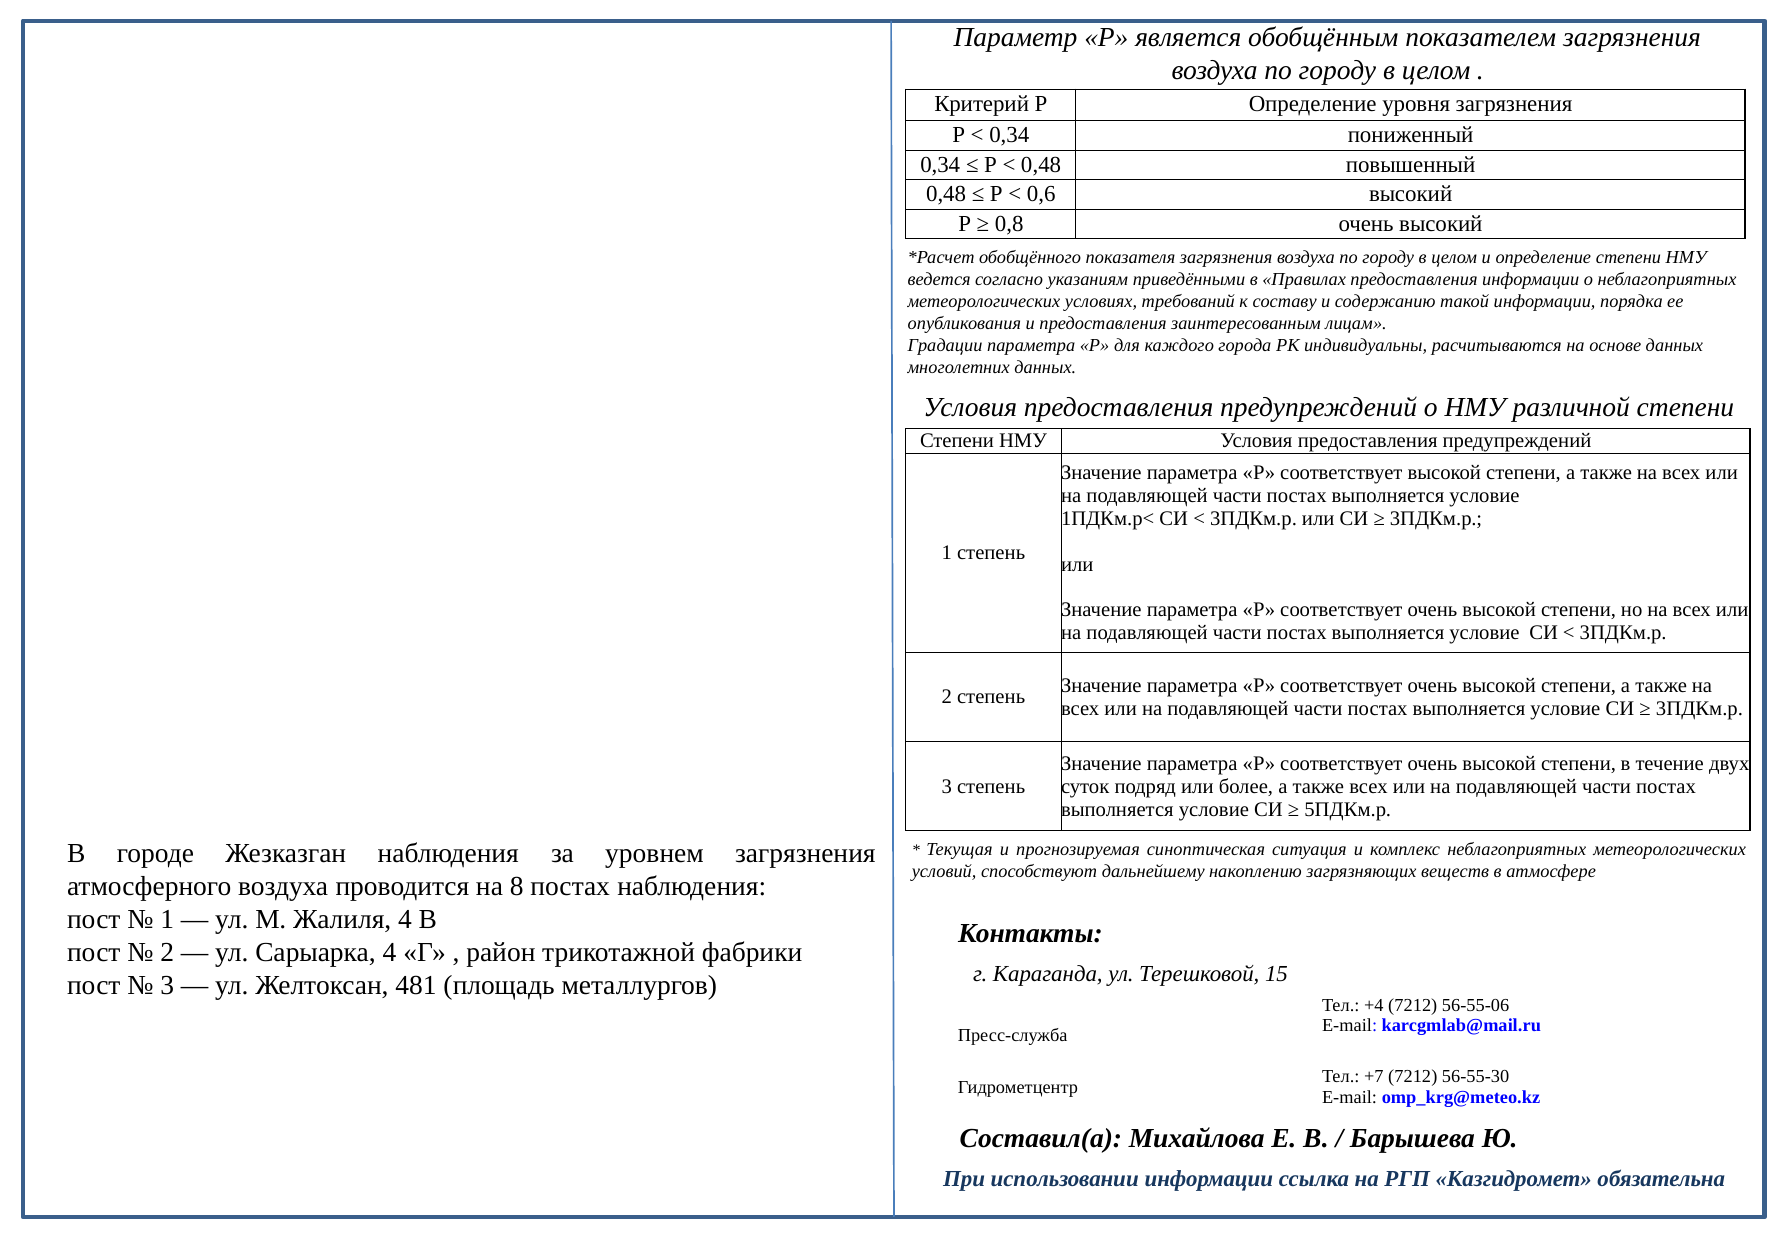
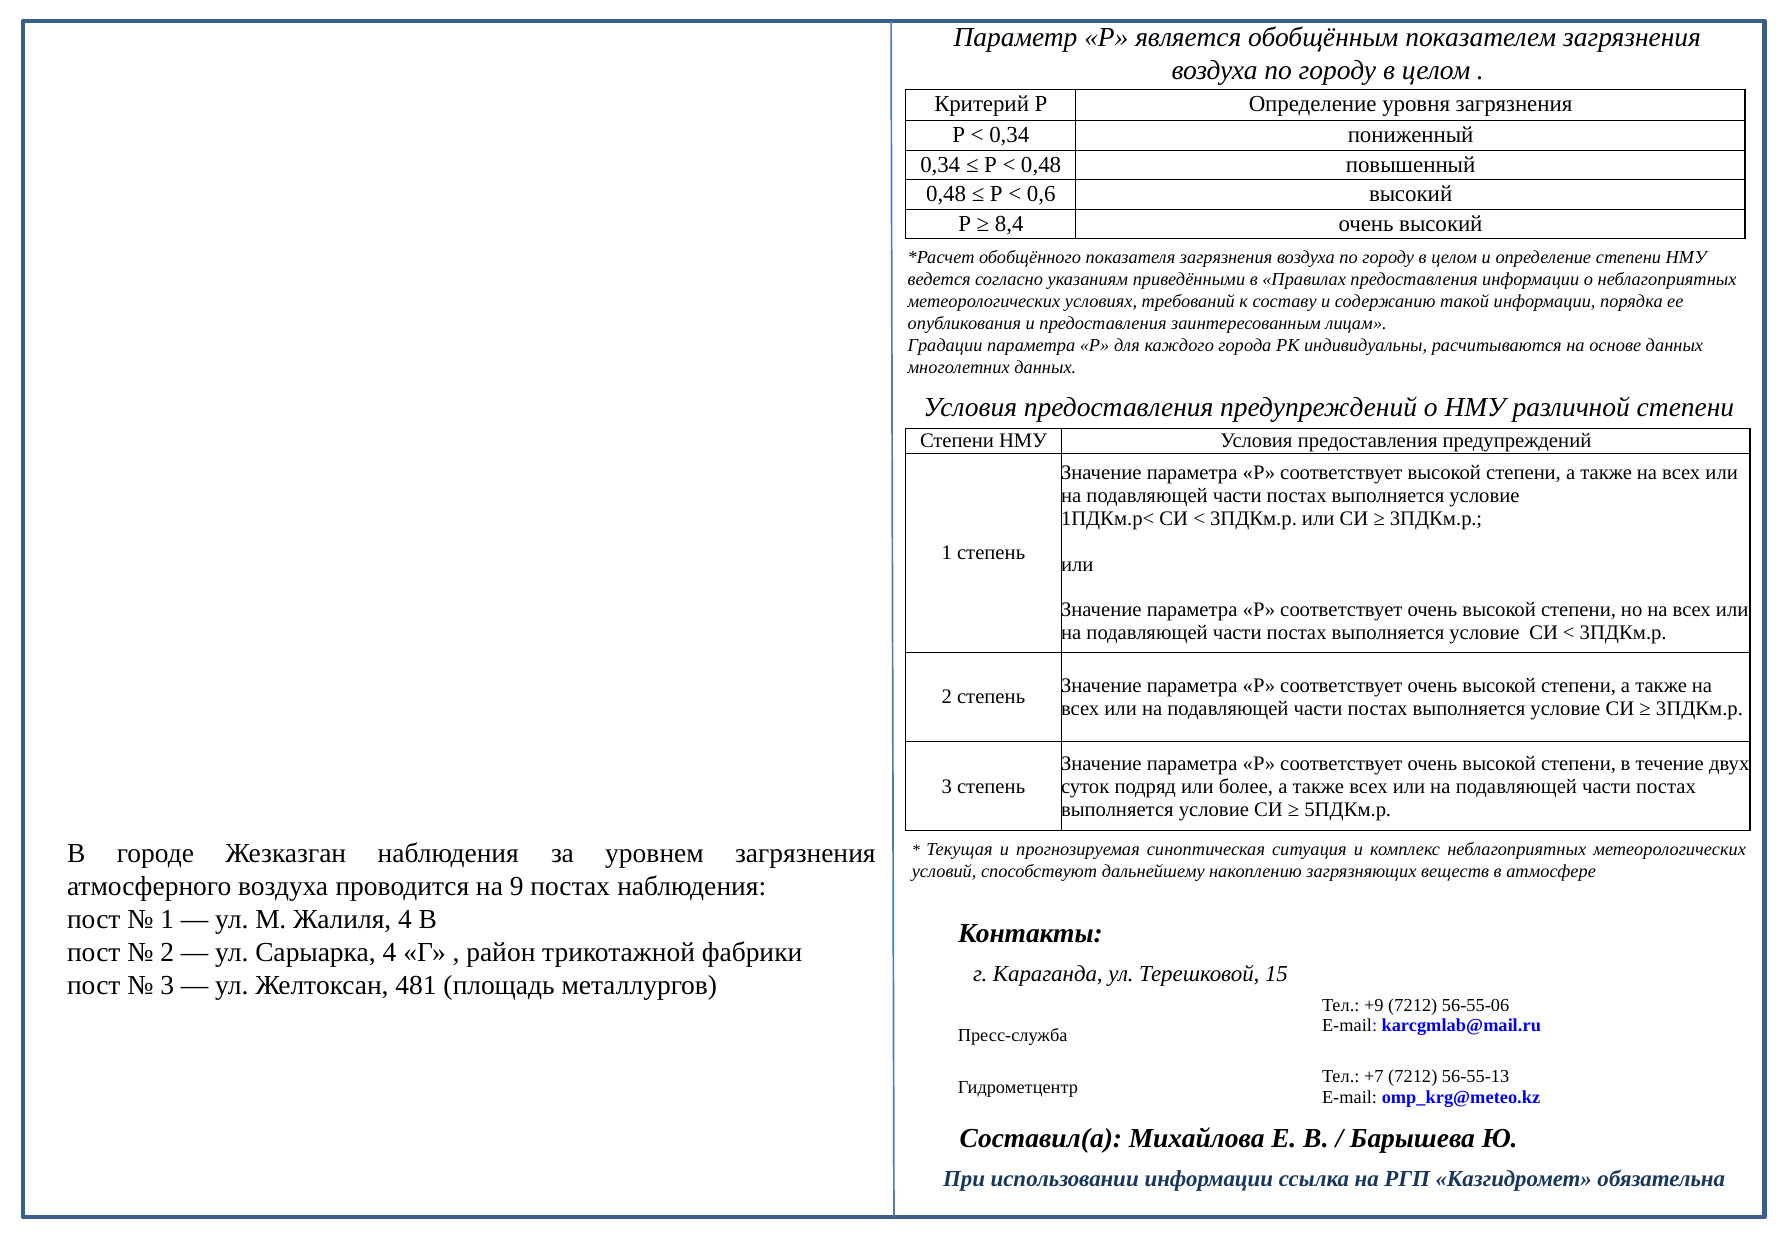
0,8: 0,8 -> 8,4 (1009, 224)
8: 8 -> 9 (517, 886)
+4: +4 -> +9 (1374, 1005)
56-55-30: 56-55-30 -> 56-55-13 (1476, 1077)
